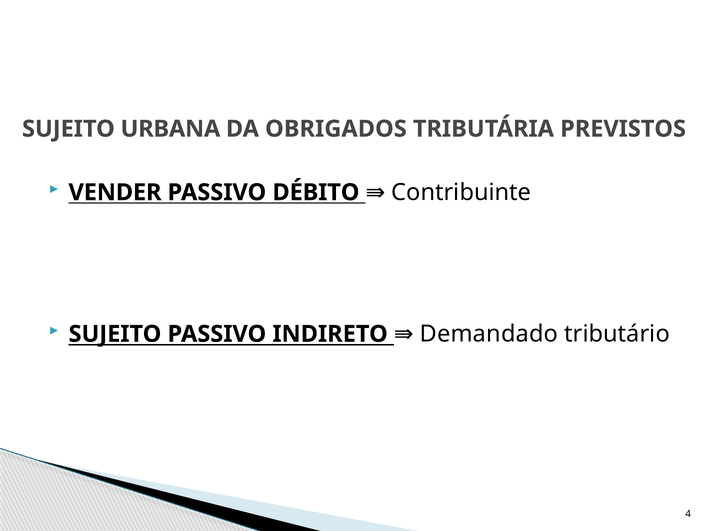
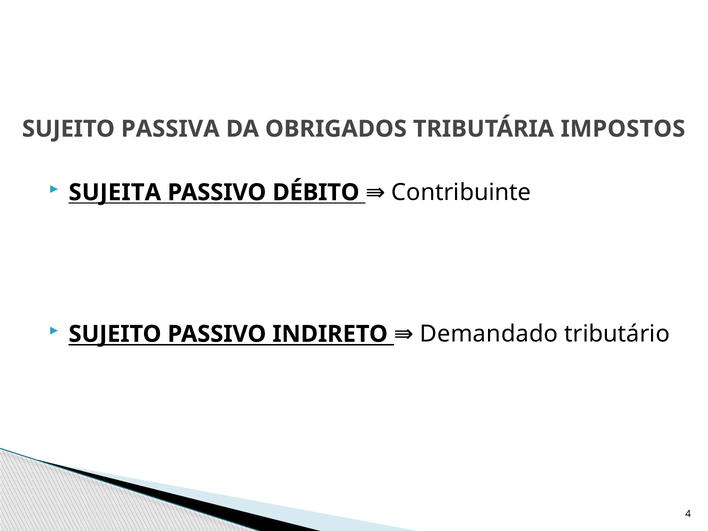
URBANA: URBANA -> PASSIVA (170, 129)
PREVISTOS: PREVISTOS -> IMPOSTOS (623, 129)
VENDER: VENDER -> SUJEITA (115, 192)
